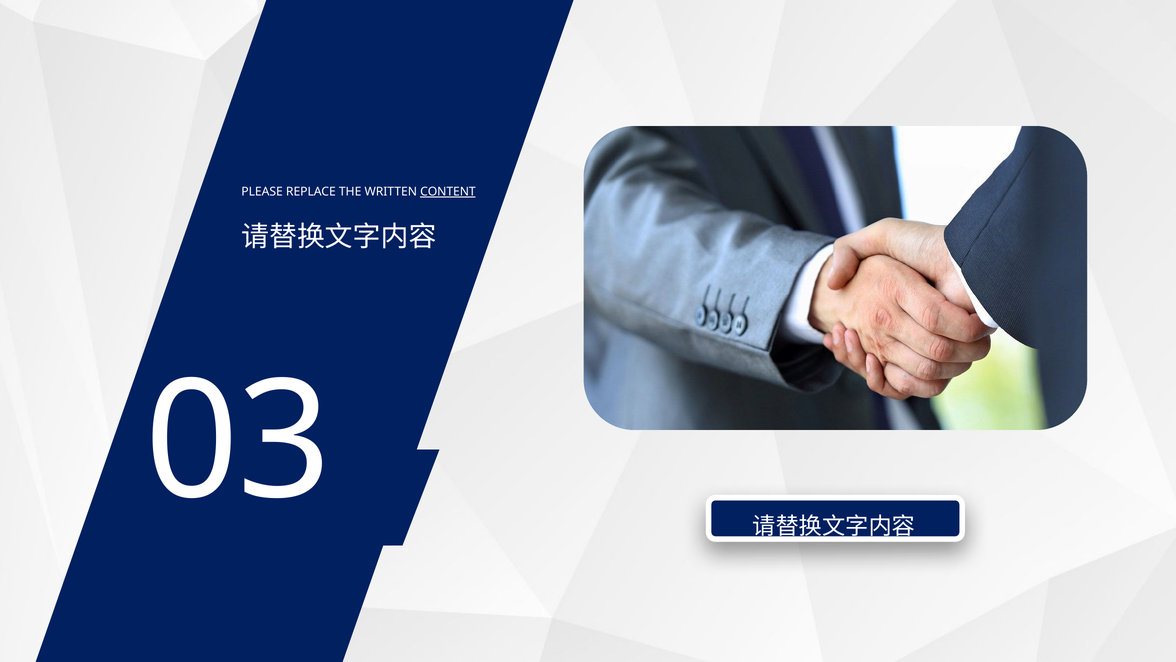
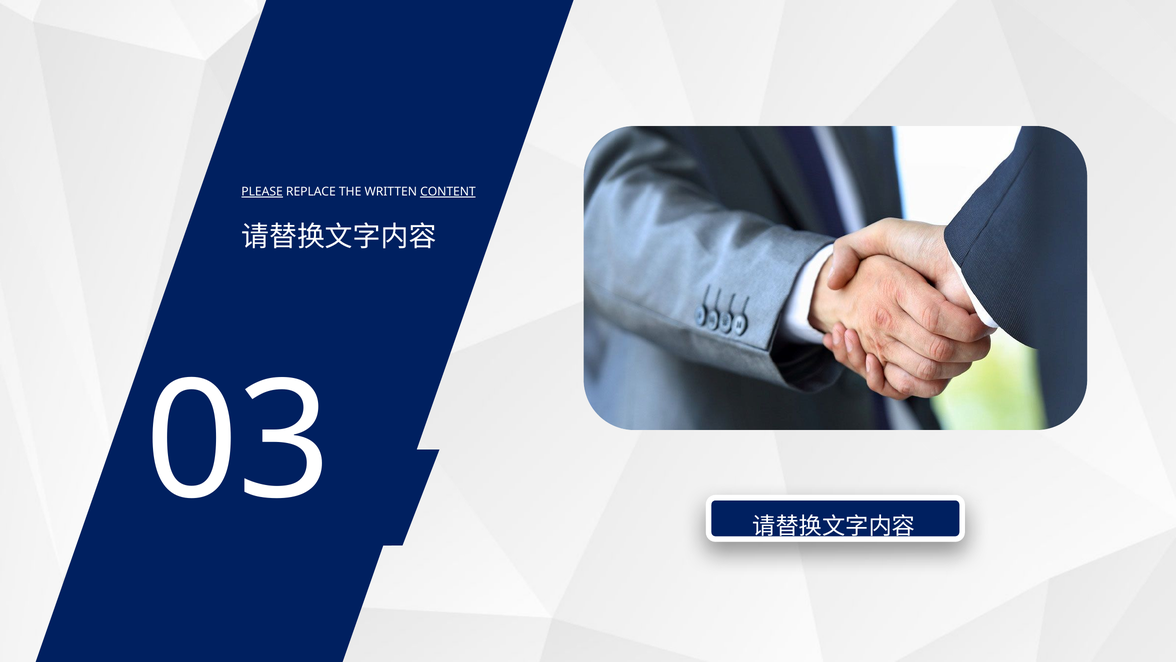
PLEASE underline: none -> present (262, 192)
